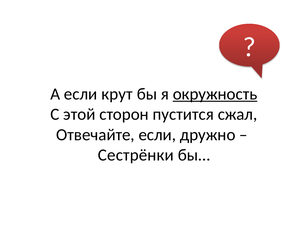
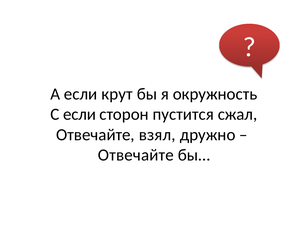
окружность underline: present -> none (215, 94)
С этой: этой -> если (80, 114)
Отвечайте если: если -> взял (157, 135)
Сестрёнки: Сестрёнки -> Отвечайте (136, 155)
